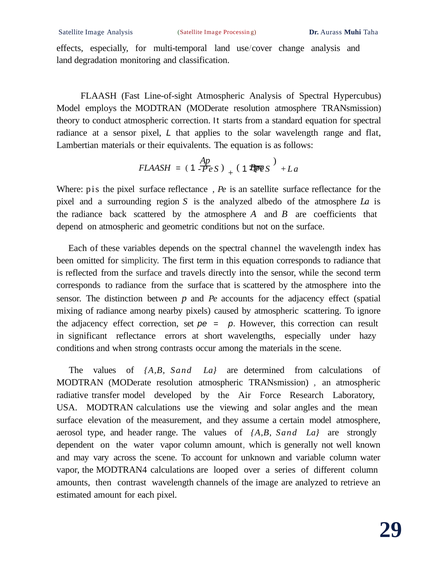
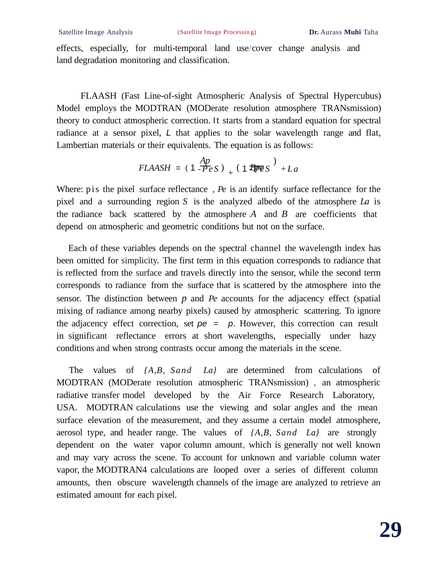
an satellite: satellite -> identify (264, 189)
contrast: contrast -> obscure (132, 482)
